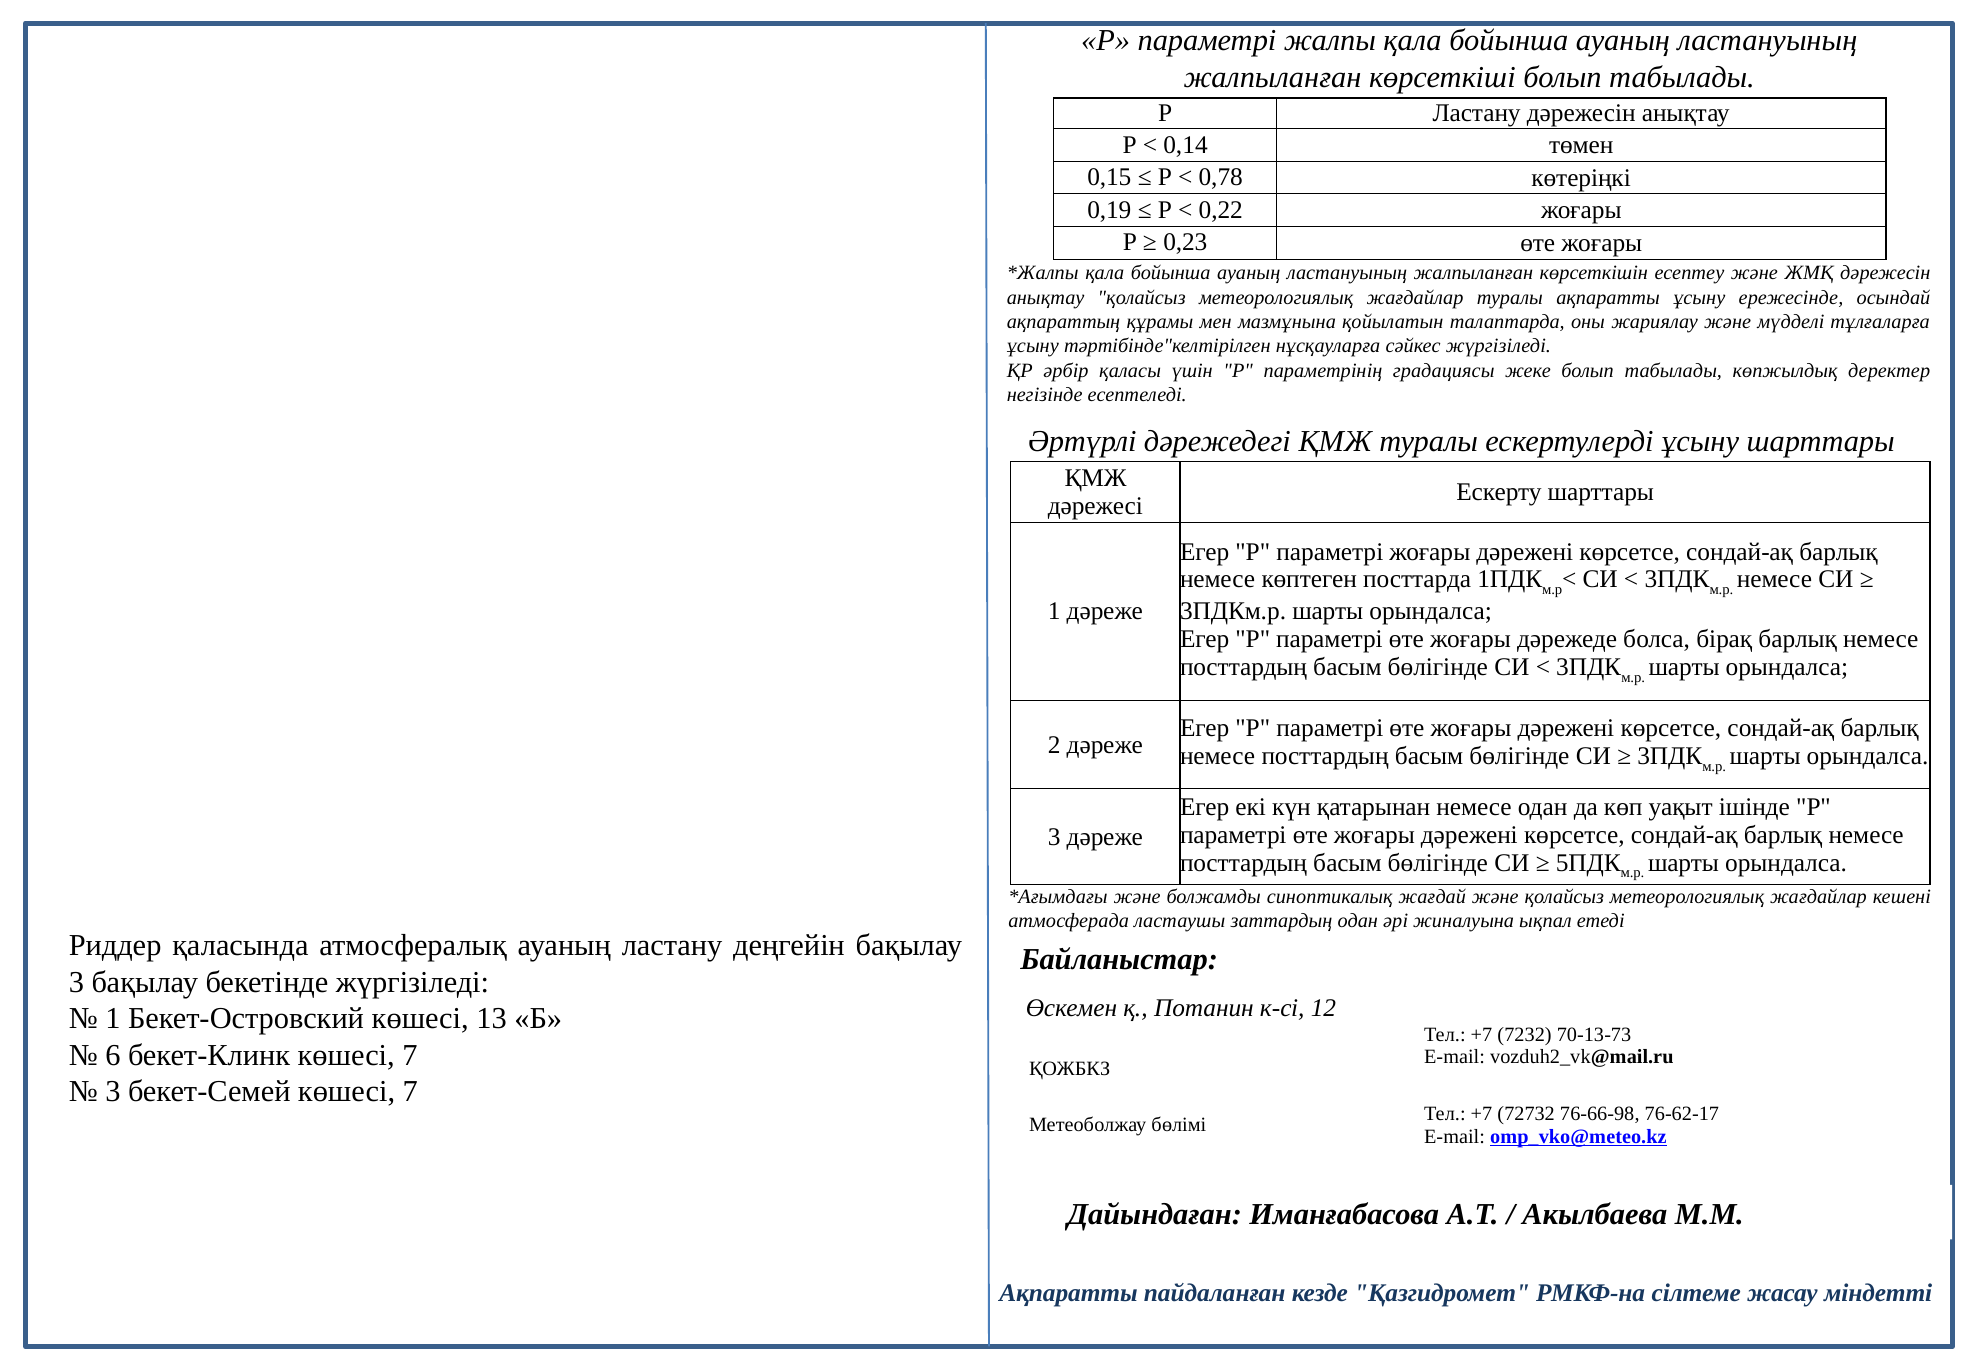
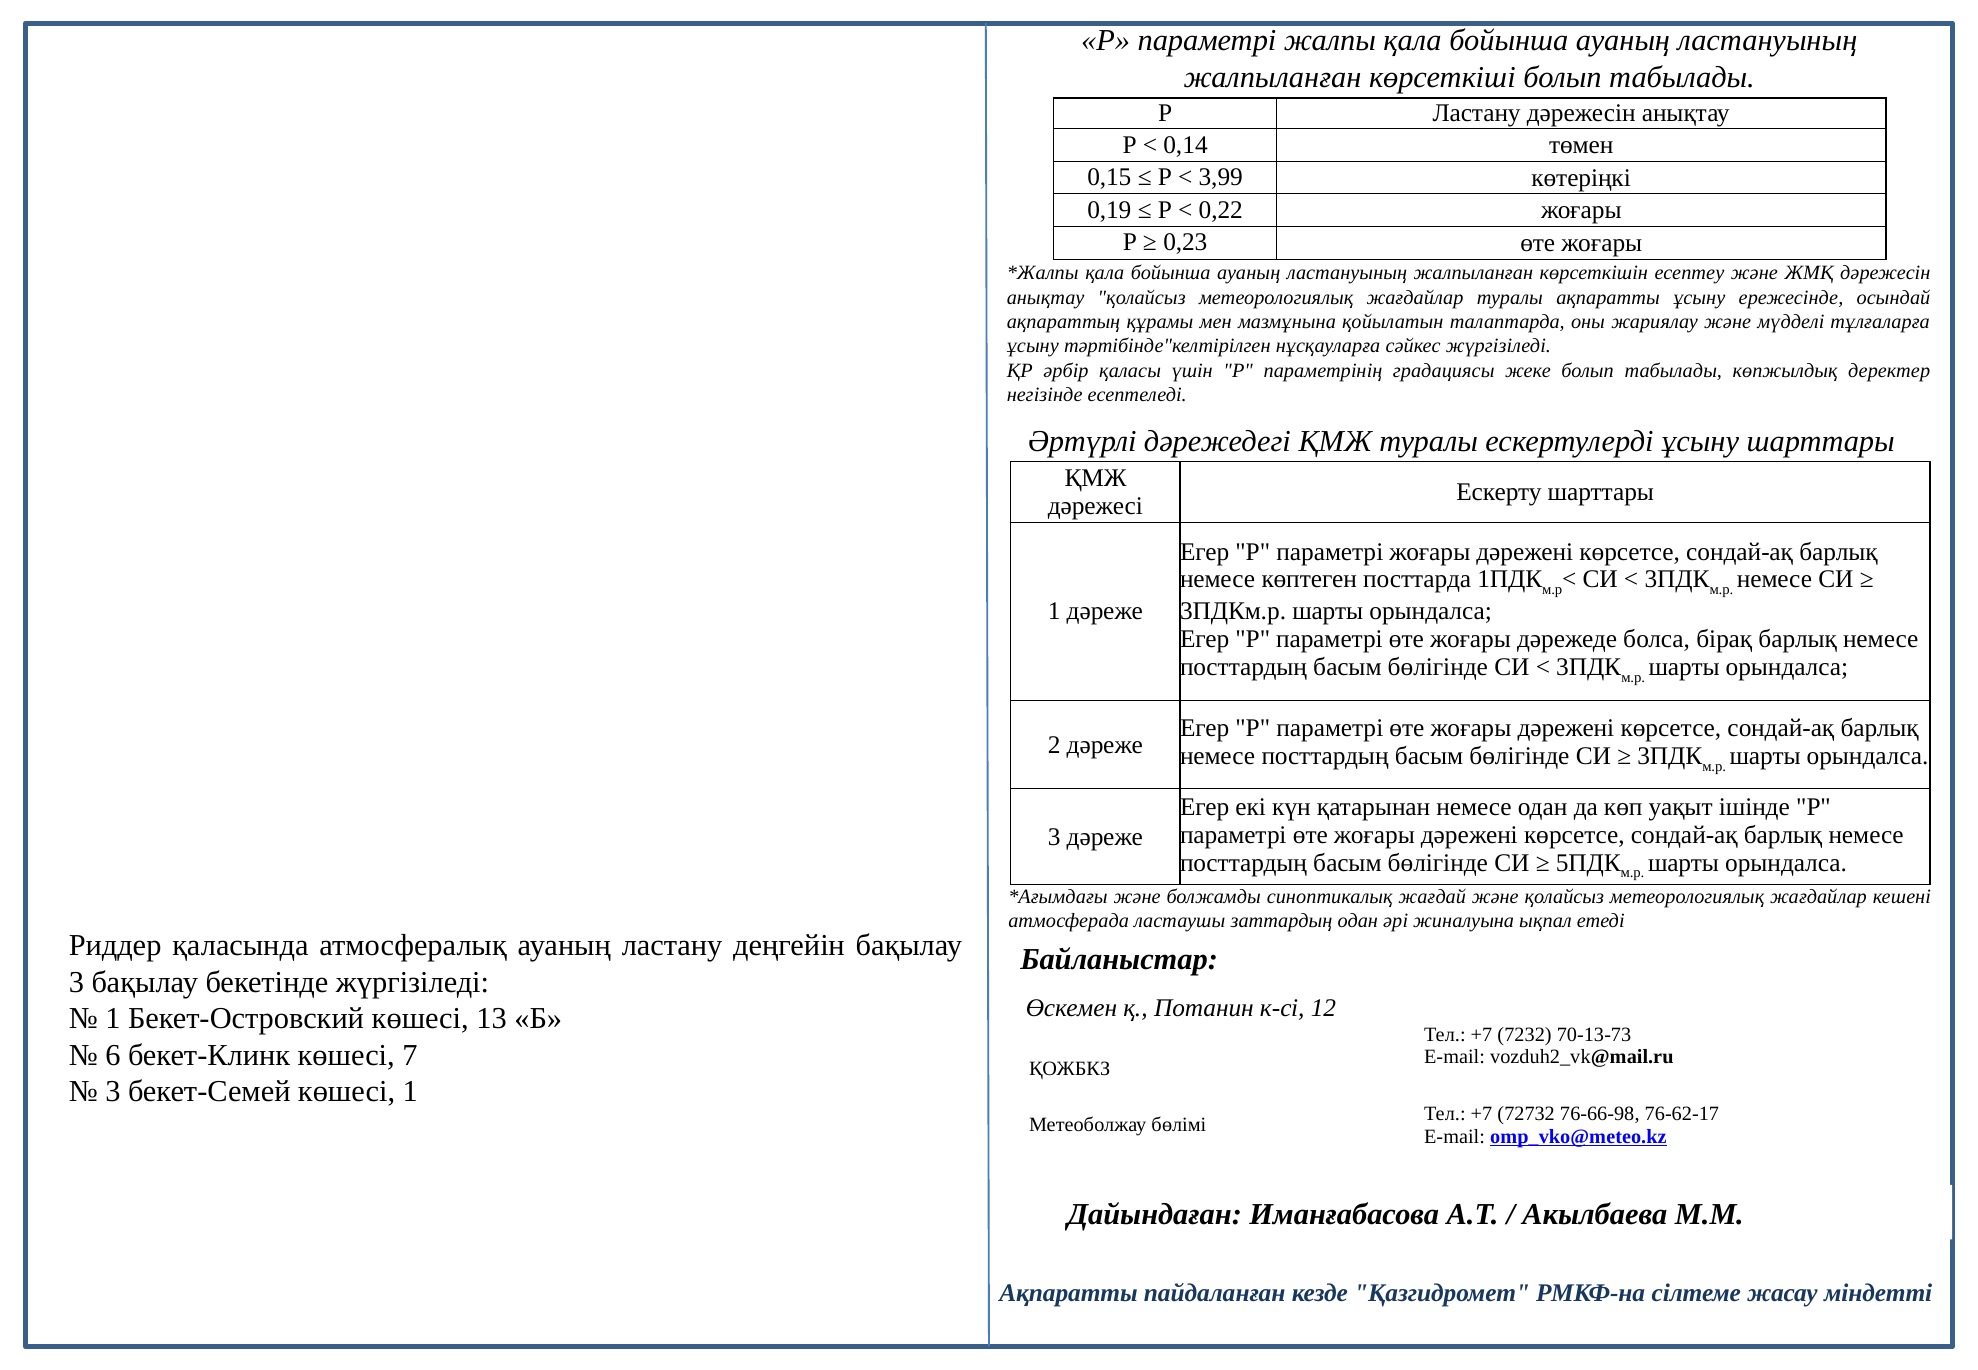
0,78: 0,78 -> 3,99 (1221, 177)
бекет-Семей көшесі 7: 7 -> 1 (410, 1091)
